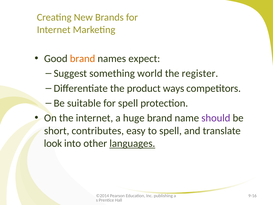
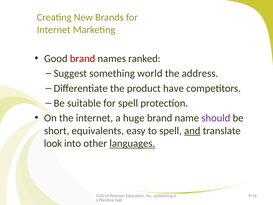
brand colour: orange -> red (83, 59)
expect: expect -> ranked (144, 59)
register: register -> address (200, 73)
ways: ways -> have (173, 88)
contributes: contributes -> equivalents (98, 131)
and underline: none -> present (192, 131)
